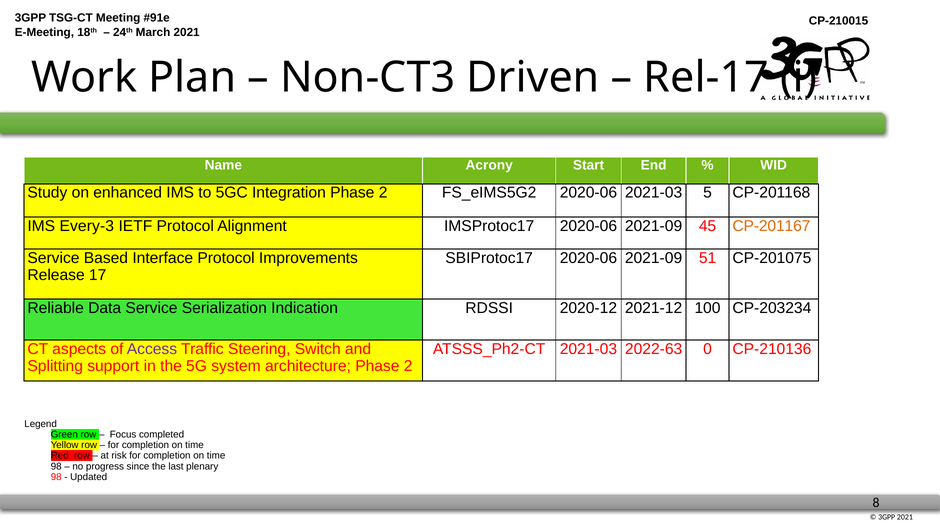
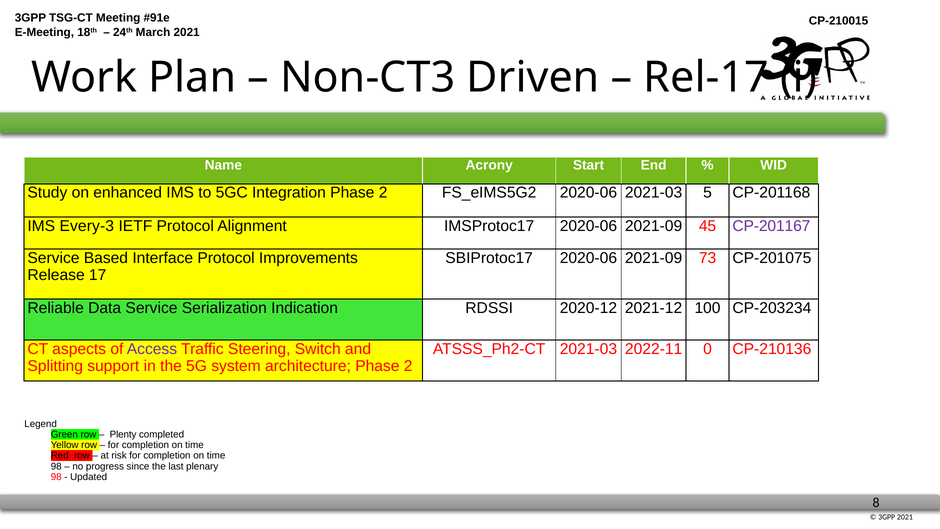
CP-201167 colour: orange -> purple (771, 226)
51: 51 -> 73 (708, 258)
2022-63: 2022-63 -> 2022-11 (654, 349)
Focus: Focus -> Plenty (123, 434)
